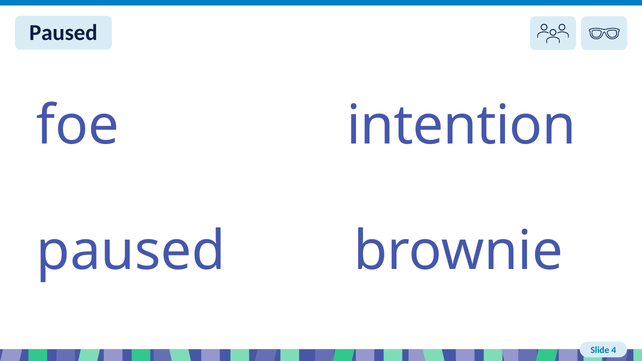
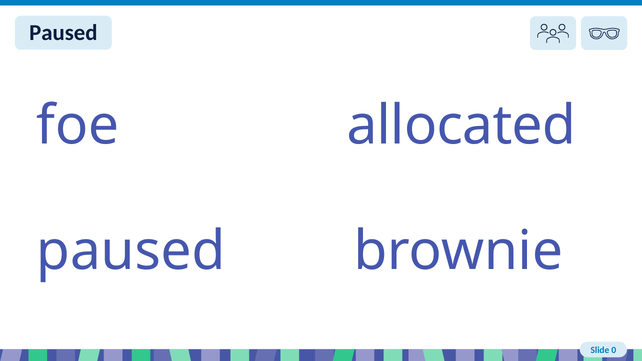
intention: intention -> allocated (461, 126)
4: 4 -> 0 (614, 350)
